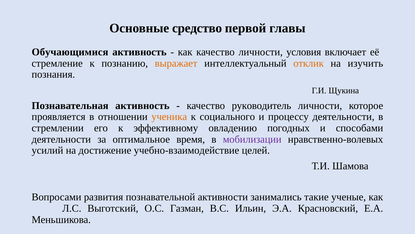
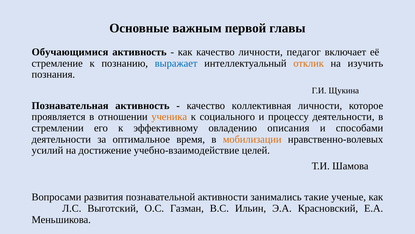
средство: средство -> важным (197, 28)
условия: условия -> педагог (304, 52)
выражает colour: orange -> blue (176, 63)
руководитель: руководитель -> коллективная (261, 105)
погодных: погодных -> описания (288, 128)
мобилизации colour: purple -> orange (252, 139)
